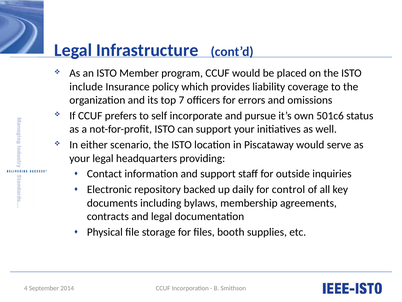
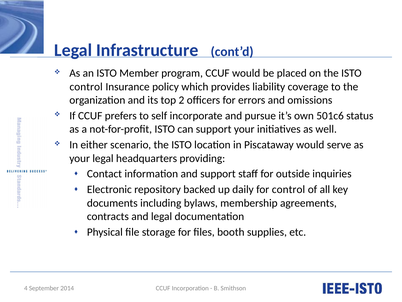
include: include -> control (86, 87)
7: 7 -> 2 (181, 100)
